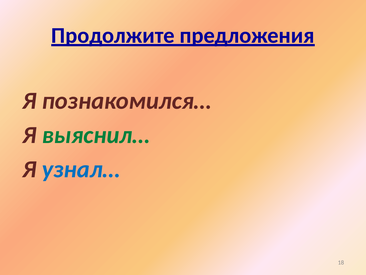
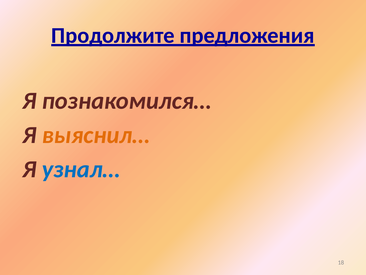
выяснил… colour: green -> orange (96, 135)
